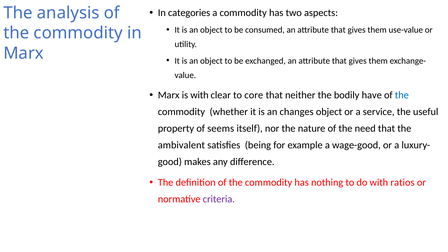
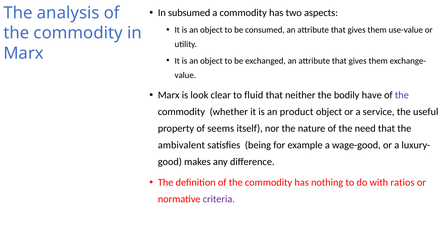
categories: categories -> subsumed (189, 13)
is with: with -> look (199, 95)
core: core -> fluid (254, 95)
the colour: blue -> purple (402, 95)
changes: changes -> product (297, 112)
